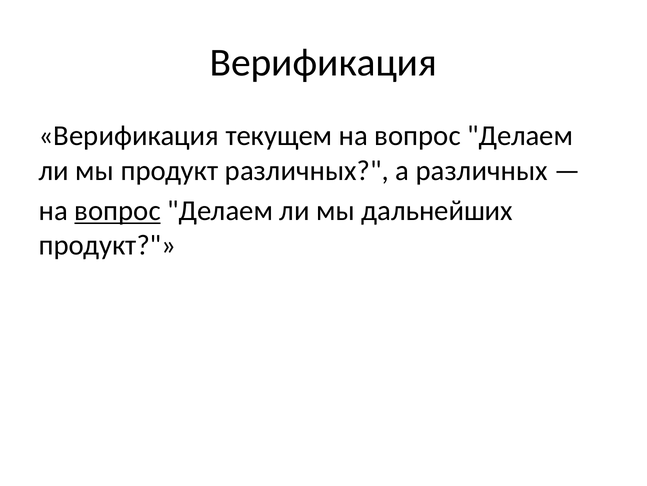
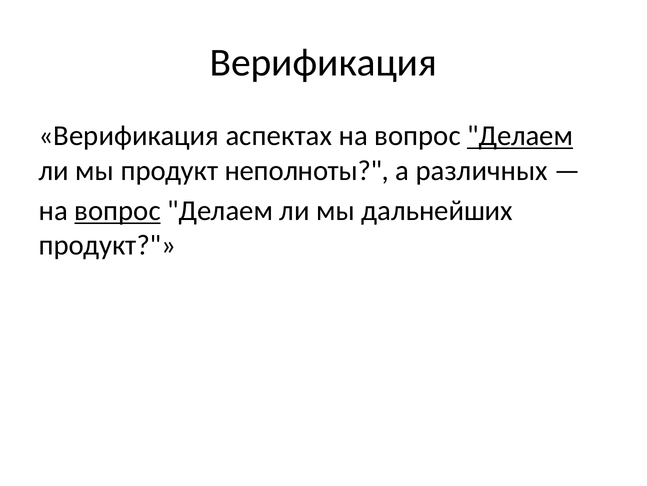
текущем: текущем -> аспектах (279, 136)
Делаем underline: none -> present (520, 136)
продукт различных: различных -> неполноты (307, 170)
